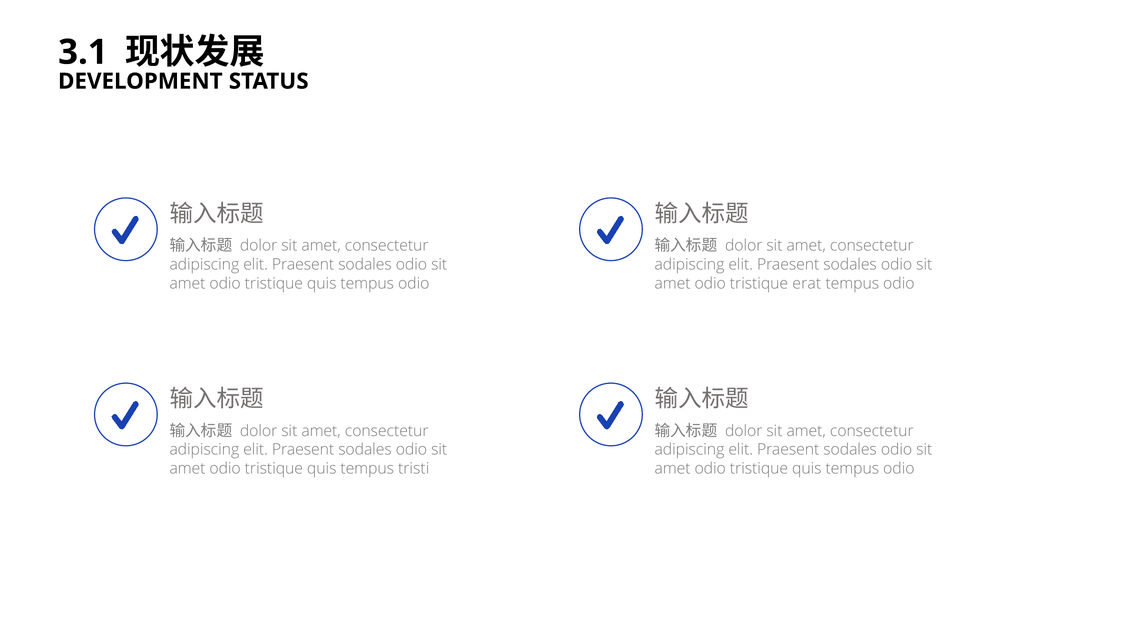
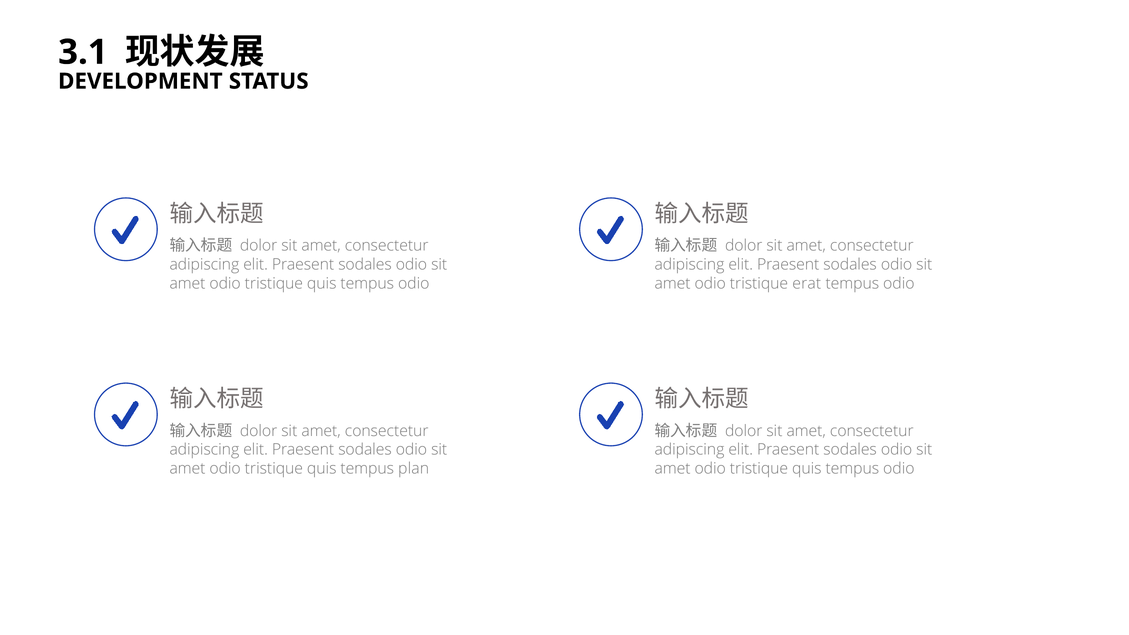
tristi: tristi -> plan (414, 469)
